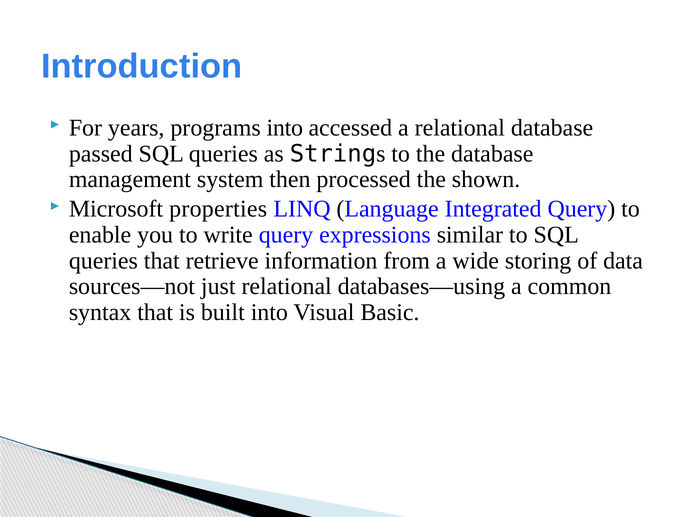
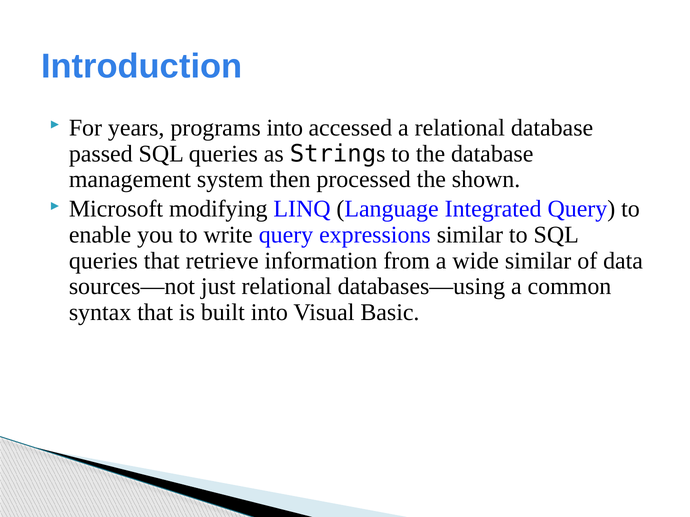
properties: properties -> modifying (218, 209)
wide storing: storing -> similar (538, 261)
